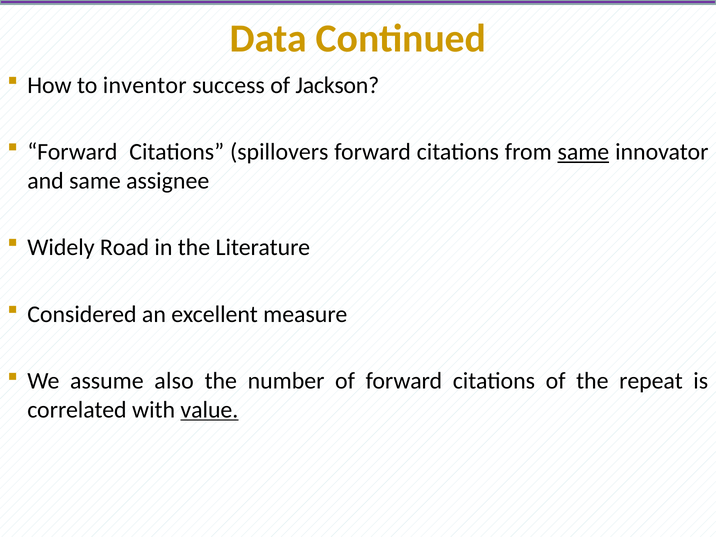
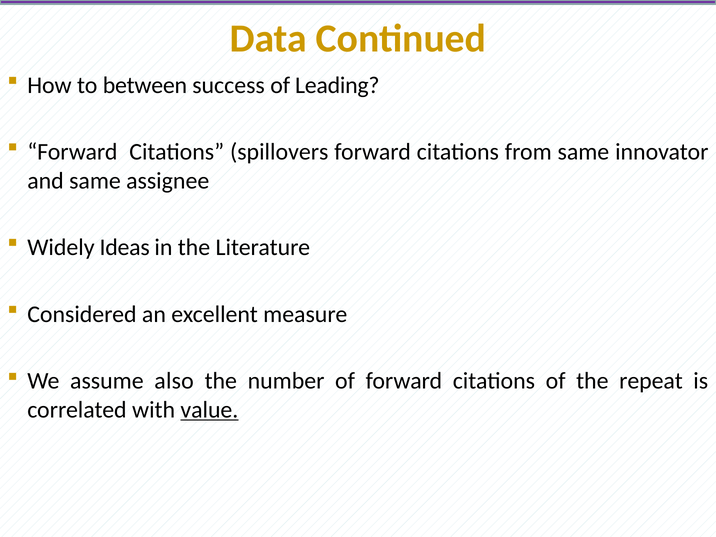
inventor: inventor -> between (145, 85)
Jackson: Jackson -> Leading (337, 85)
same underline: present -> none (583, 152)
Road: Road -> Ideas (125, 247)
